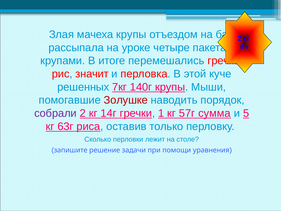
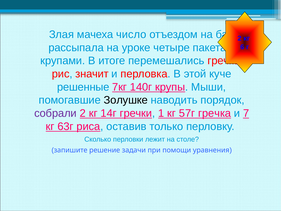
мачеха крупы: крупы -> число (131, 34)
решенных: решенных -> решенные (83, 87)
Золушке colour: red -> black (126, 100)
57г сумма: сумма -> гречка (214, 113)
5: 5 -> 7 (246, 113)
